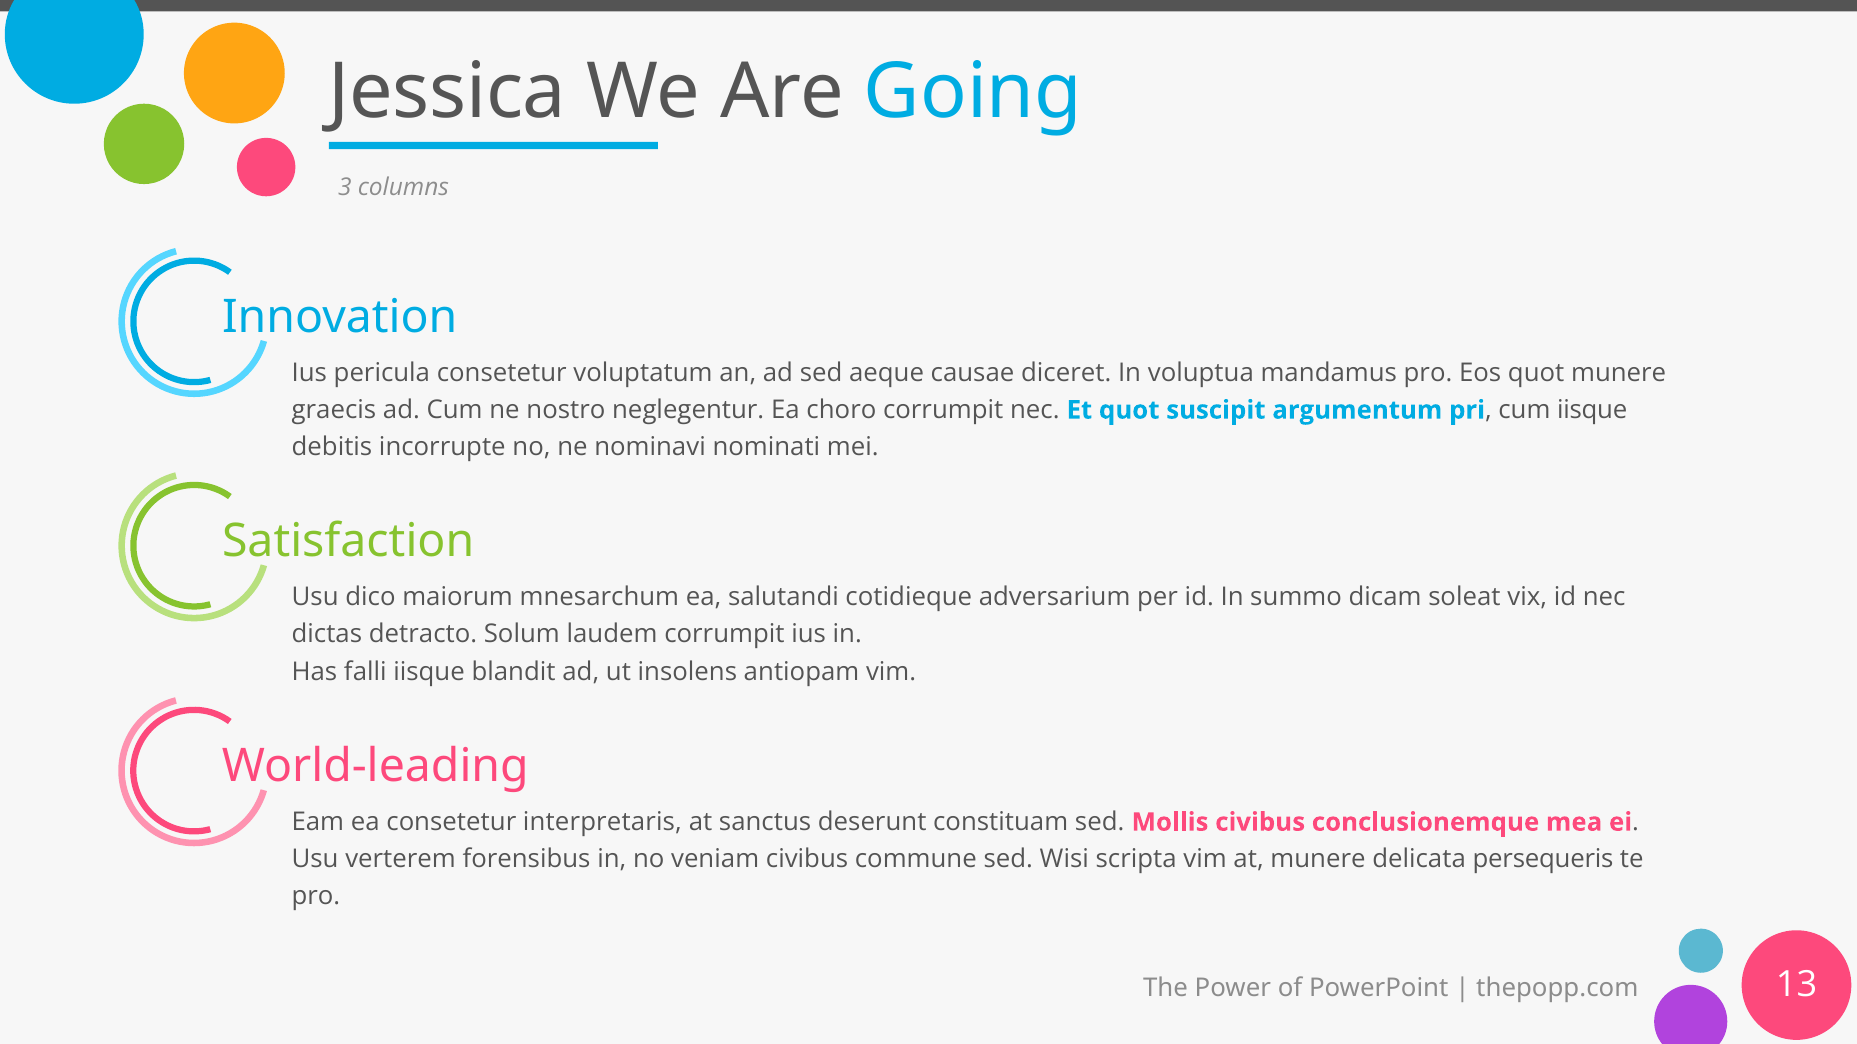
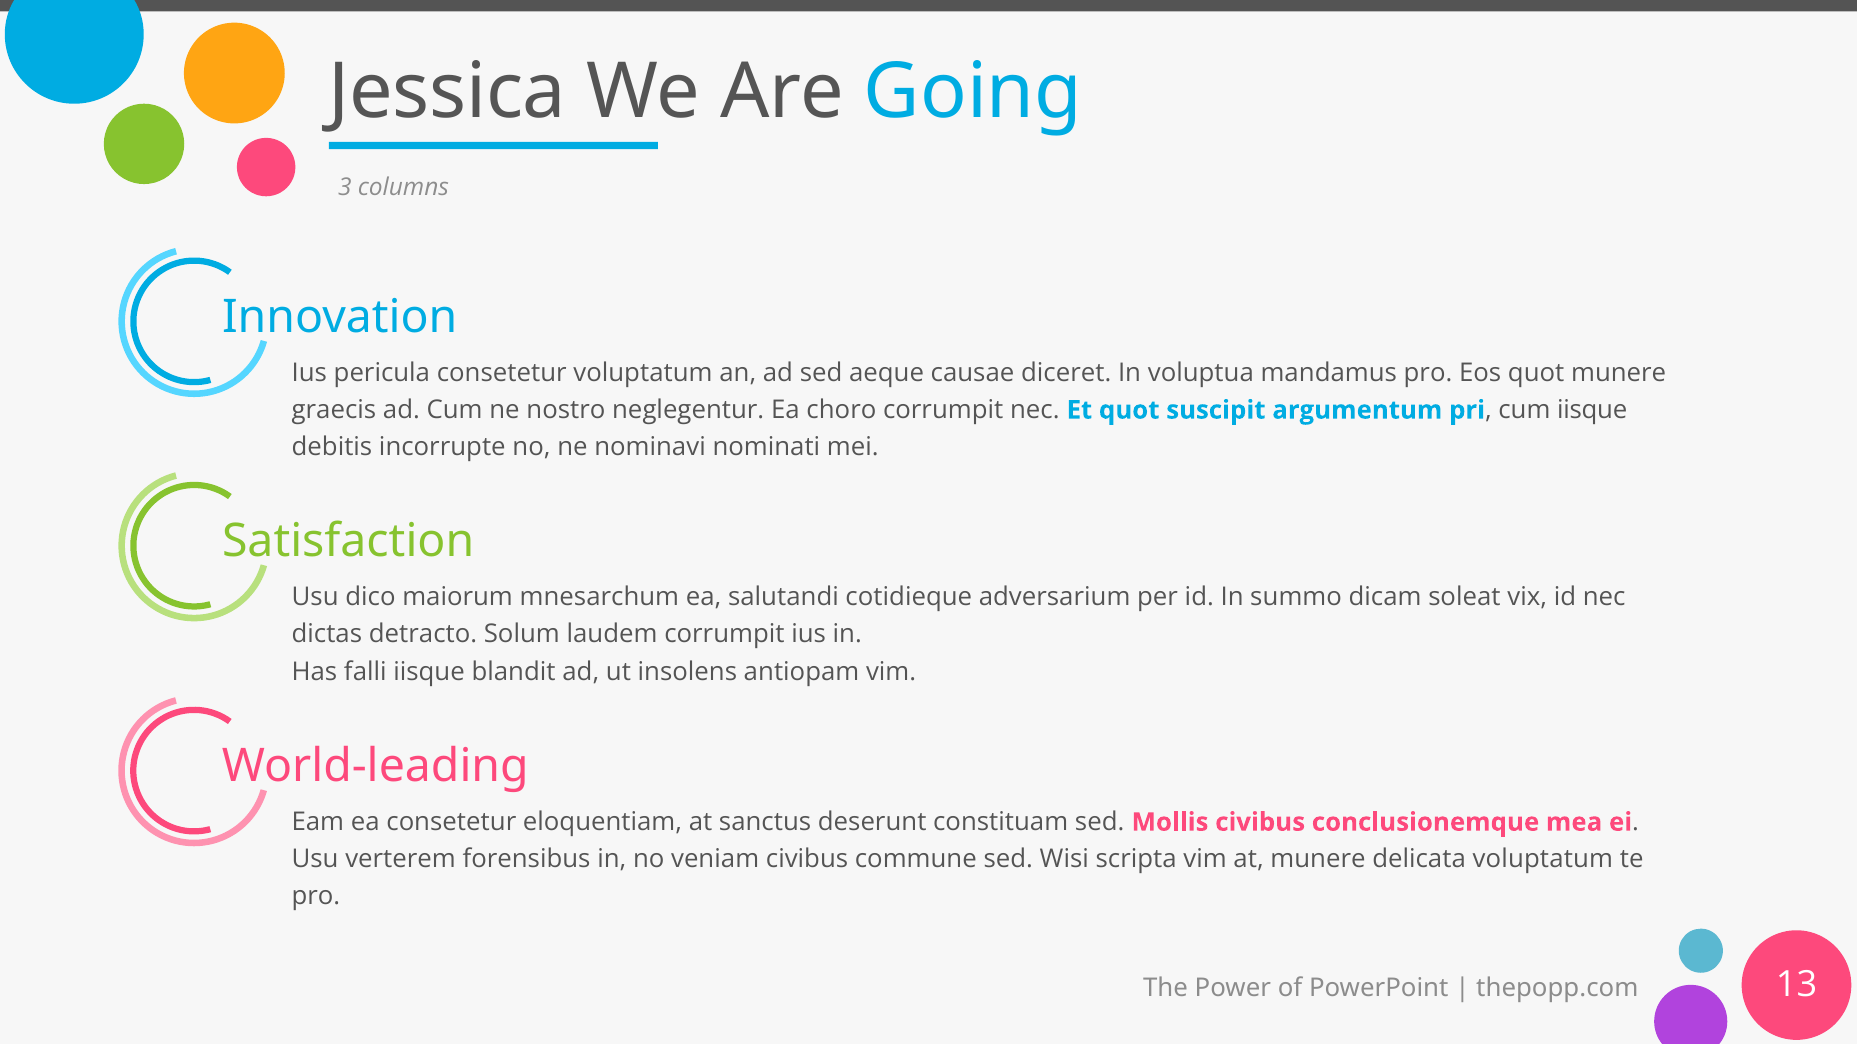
interpretaris: interpretaris -> eloquentiam (602, 823)
delicata persequeris: persequeris -> voluptatum (1543, 860)
